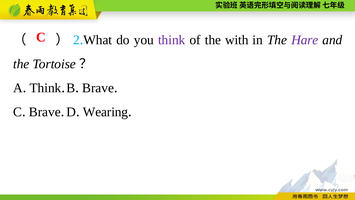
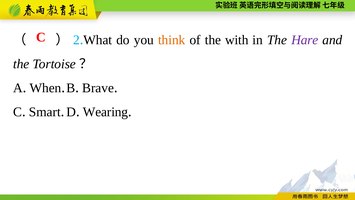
think colour: purple -> orange (172, 40)
Think: Think -> When (46, 88)
Brave: Brave -> Smart (45, 112)
